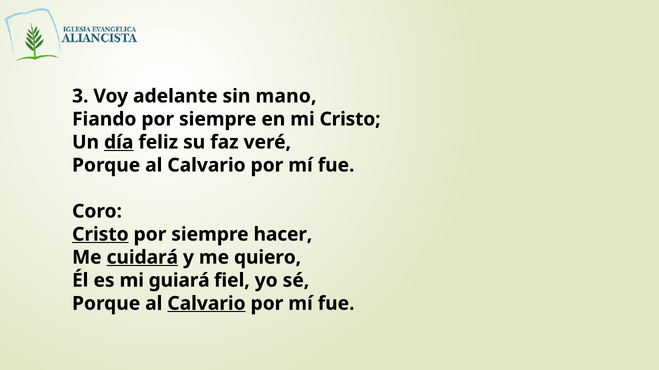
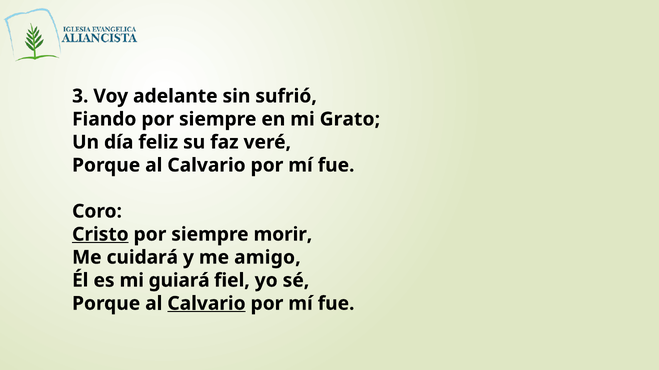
mano: mano -> sufrió (286, 96)
mi Cristo: Cristo -> Grato (350, 119)
día underline: present -> none (119, 142)
hacer: hacer -> morir (283, 235)
cuidará underline: present -> none (142, 258)
quiero: quiero -> amigo (267, 258)
